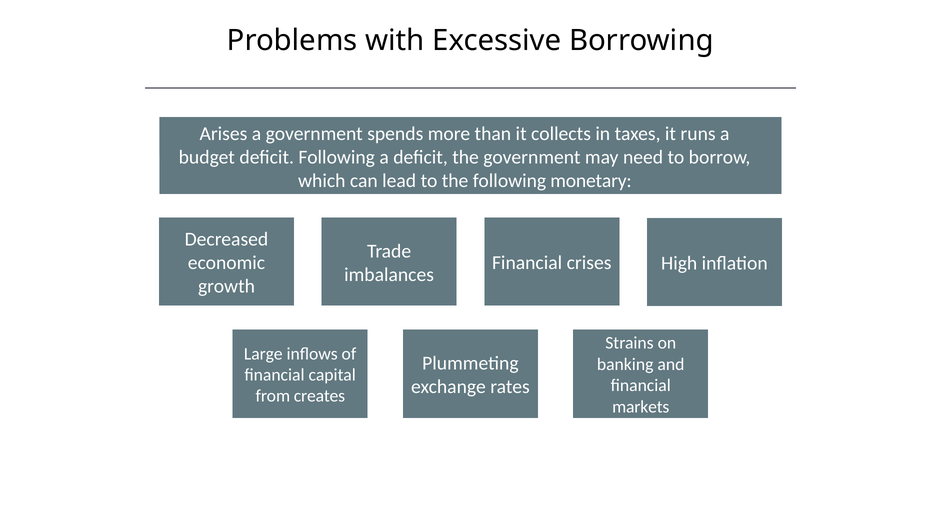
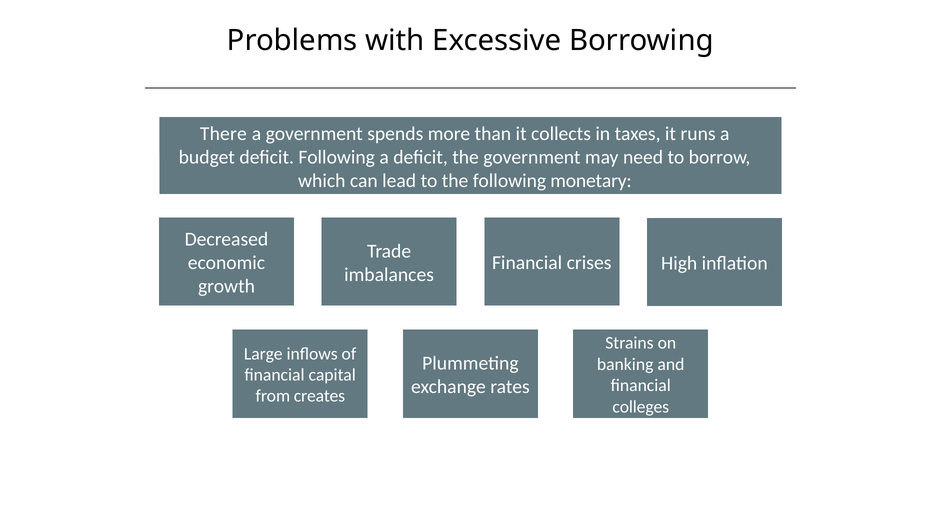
Arises: Arises -> There (223, 134)
markets: markets -> colleges (641, 406)
